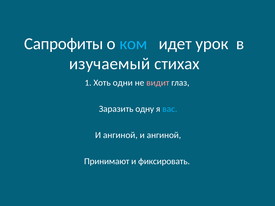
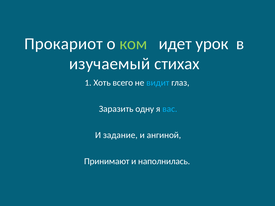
Сапрофиты: Сапрофиты -> Прокариот (64, 44)
ком colour: light blue -> light green (133, 44)
одни: одни -> всего (123, 83)
видит colour: pink -> light blue (158, 83)
ангиной: ангиной -> задание (120, 135)
фиксировать: фиксировать -> наполнилась (164, 162)
